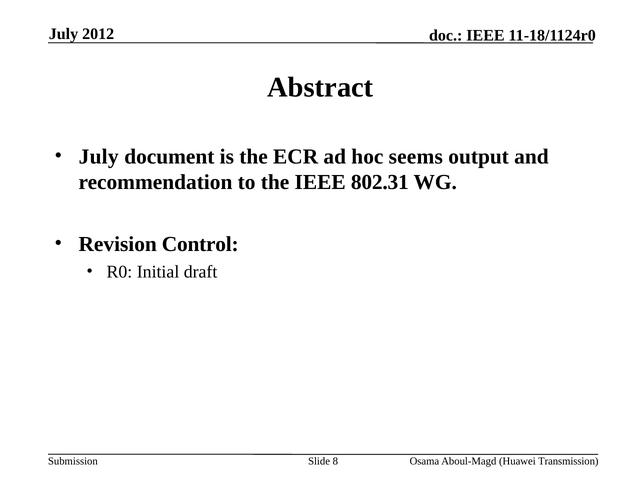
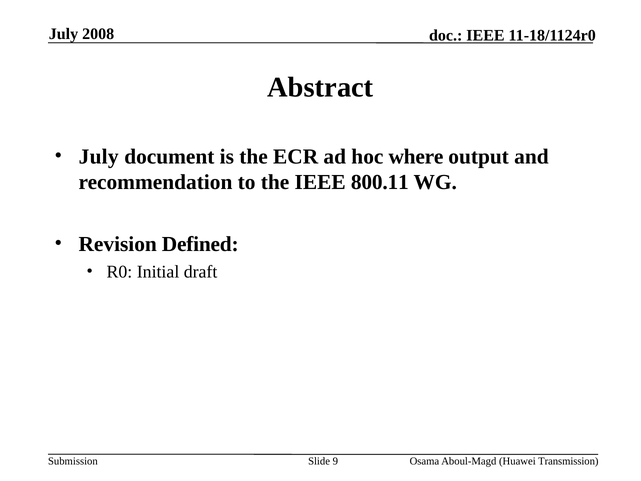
2012: 2012 -> 2008 (98, 34)
seems: seems -> where (416, 156)
802.31: 802.31 -> 800.11 (380, 182)
Control: Control -> Defined (200, 244)
8: 8 -> 9 (335, 461)
